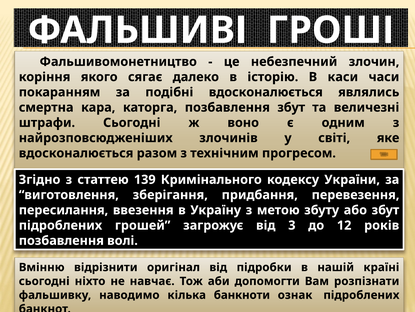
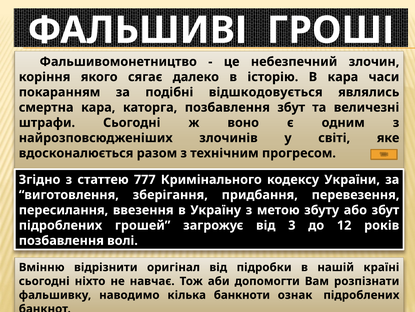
В каси: каси -> кара (343, 77)
подібні вдосконалюється: вдосконалюється -> відшкодовується (266, 92)
139: 139 -> 777 (145, 179)
